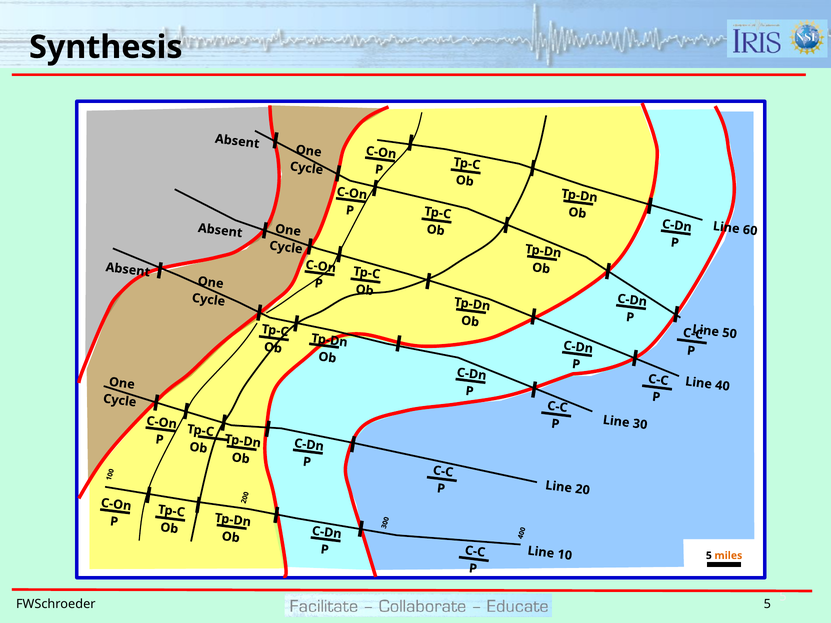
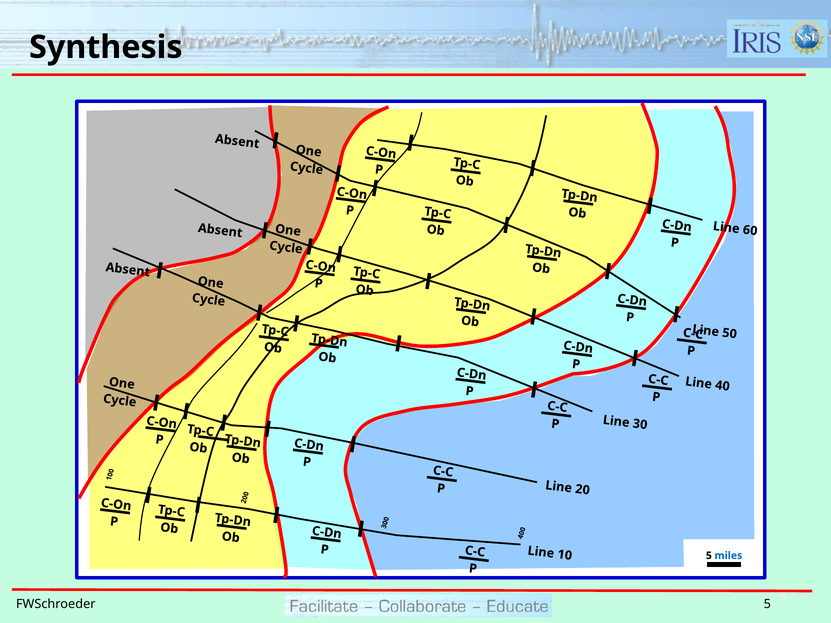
miles colour: orange -> blue (728, 556)
